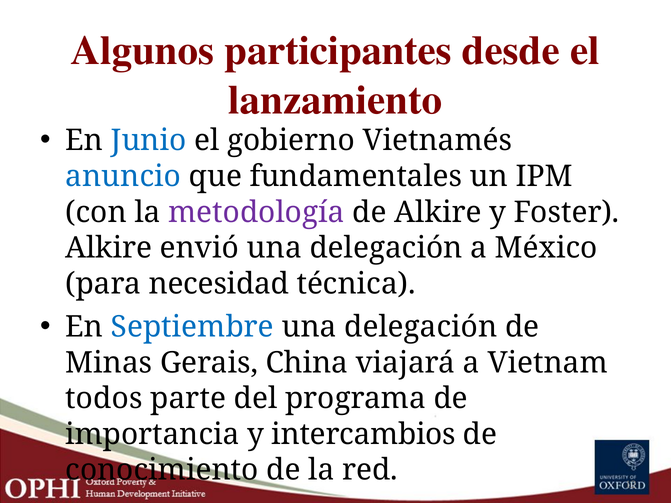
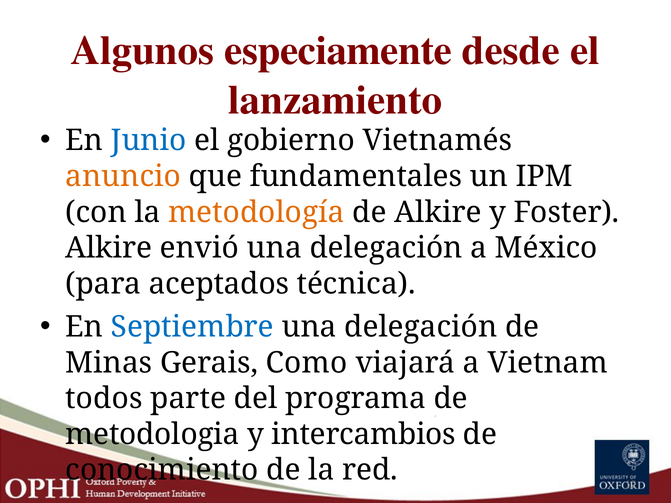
participantes: participantes -> especiamente (338, 51)
anuncio colour: blue -> orange (123, 177)
metodología colour: purple -> orange (256, 212)
necesidad: necesidad -> aceptados (219, 284)
China: China -> Como (307, 363)
importancia: importancia -> metodologia (152, 435)
